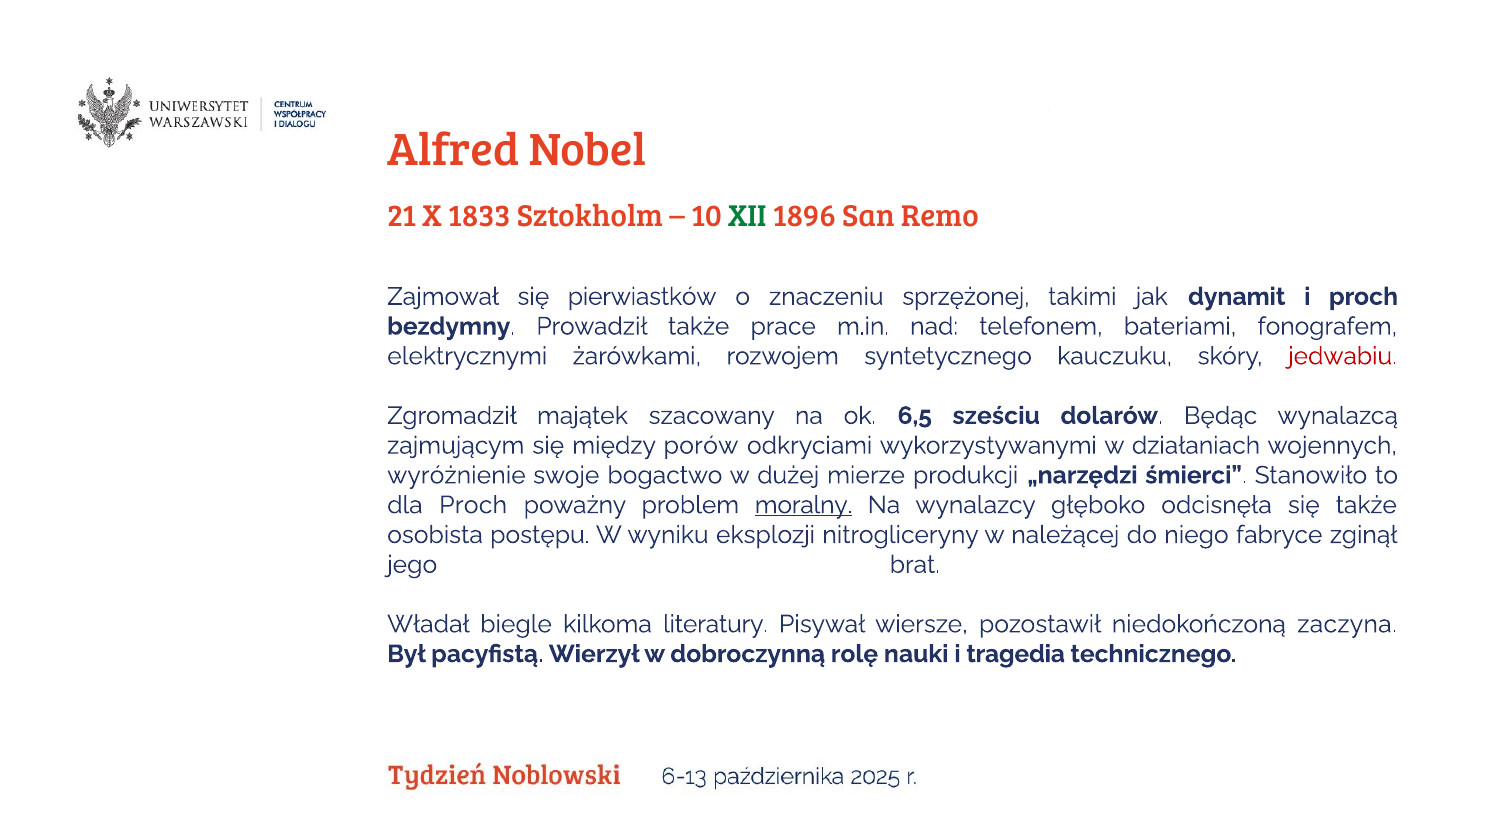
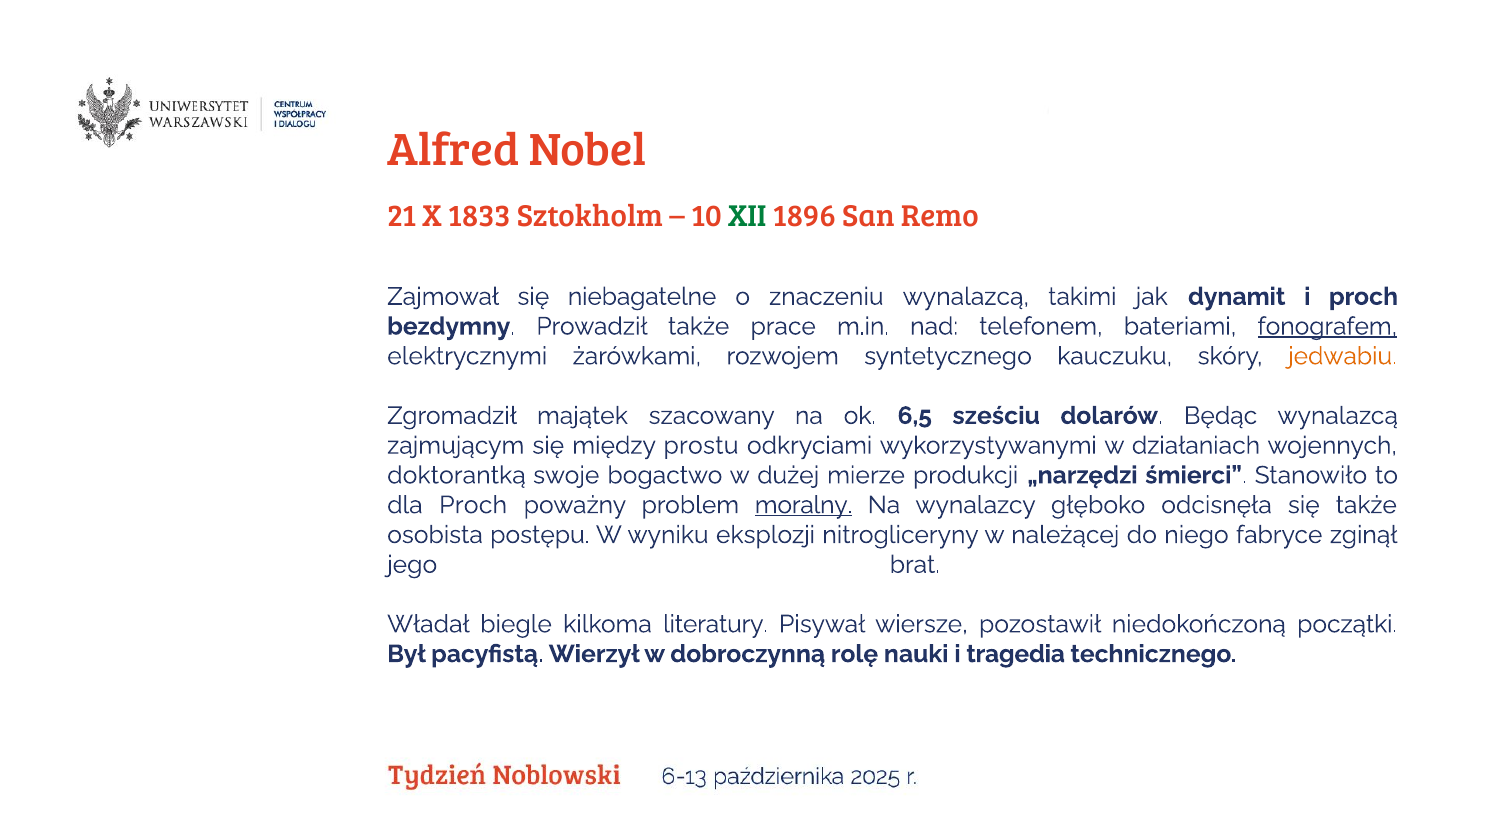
pierwiastków: pierwiastków -> niebagatelne (642, 296)
znaczeniu sprzężonej: sprzężonej -> wynalazcą (966, 296)
fonografem underline: none -> present (1327, 326)
jedwabiu colour: red -> orange (1342, 356)
porów: porów -> prostu (701, 445)
wyróżnienie: wyróżnienie -> doktorantką (456, 475)
zaczyna: zaczyna -> początki (1347, 624)
